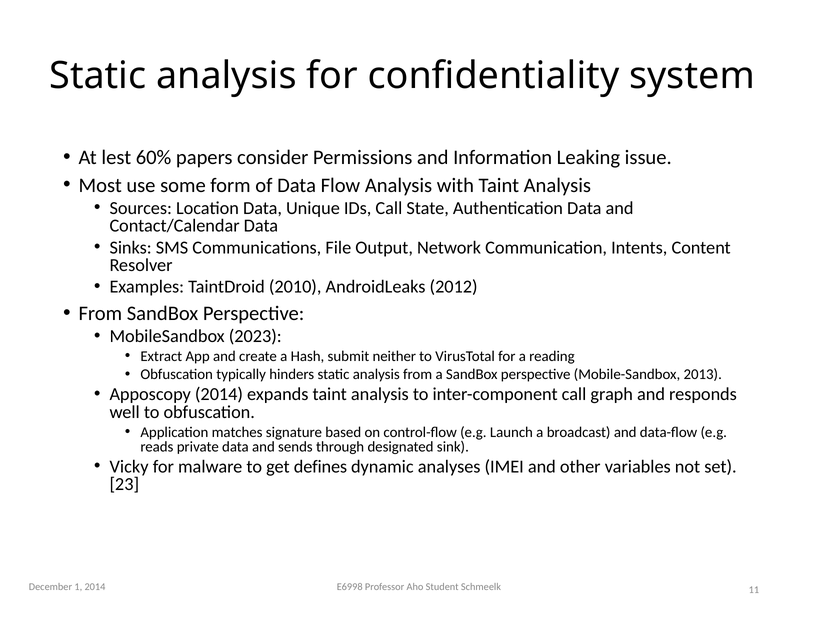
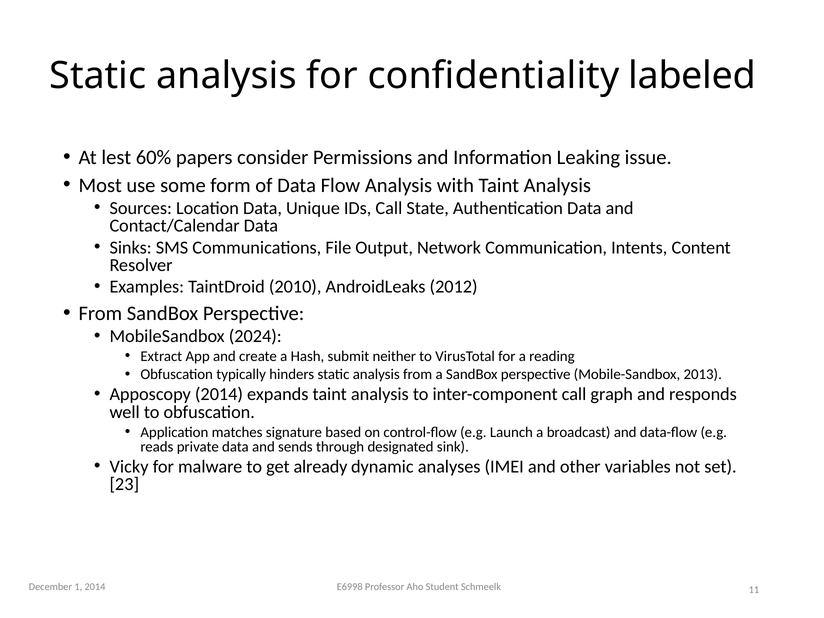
system: system -> labeled (692, 76)
2023: 2023 -> 2024 (255, 336)
defines: defines -> already (320, 467)
